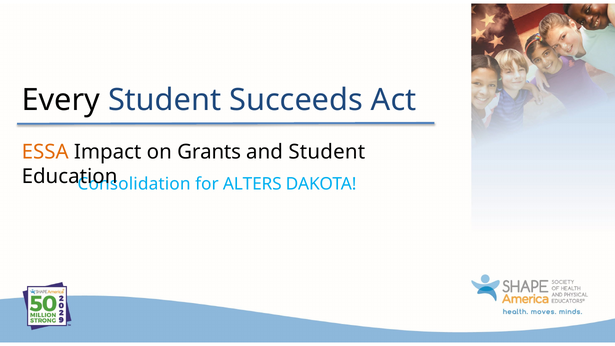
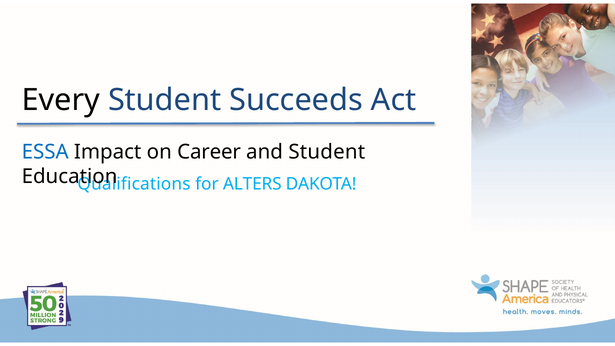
ESSA colour: orange -> blue (45, 152)
Grants: Grants -> Career (209, 152)
Consolidation: Consolidation -> Qualifications (134, 184)
